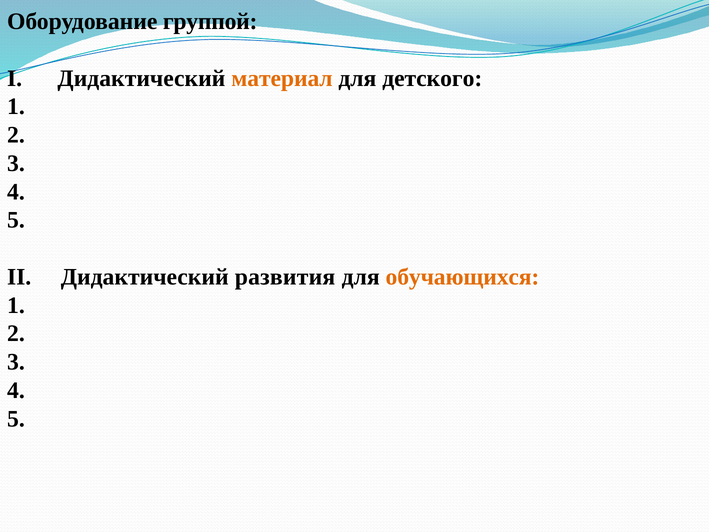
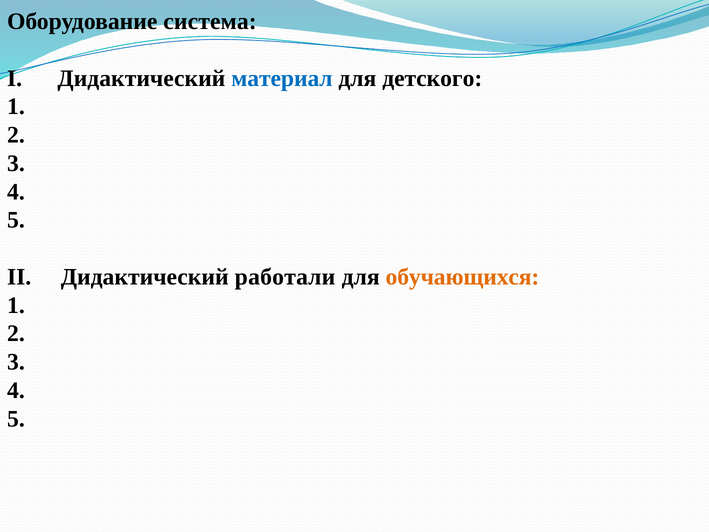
группой: группой -> система (210, 21)
материал colour: orange -> blue (282, 78)
развития: развития -> работали (285, 277)
